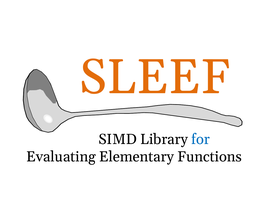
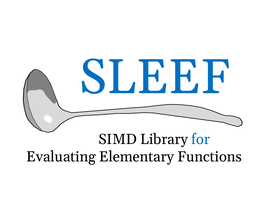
SLEEF colour: orange -> blue (155, 77)
